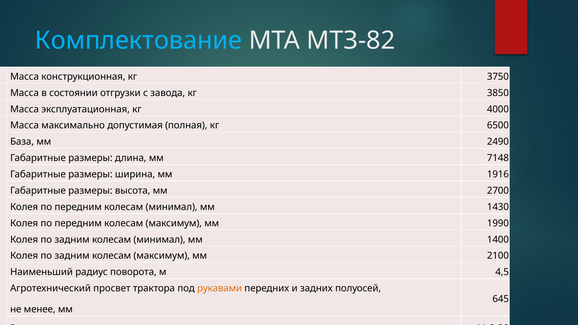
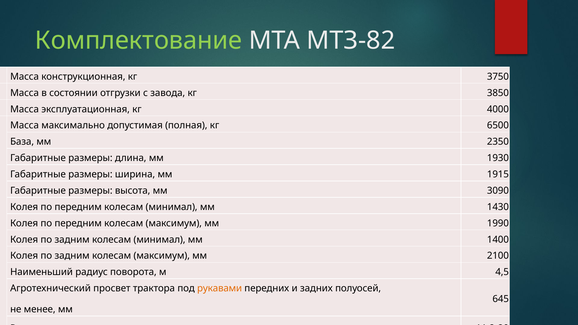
Комплектование colour: light blue -> light green (139, 41)
2490: 2490 -> 2350 (498, 142)
7148: 7148 -> 1930 (498, 158)
1916: 1916 -> 1915 (498, 174)
2700: 2700 -> 3090 (498, 191)
